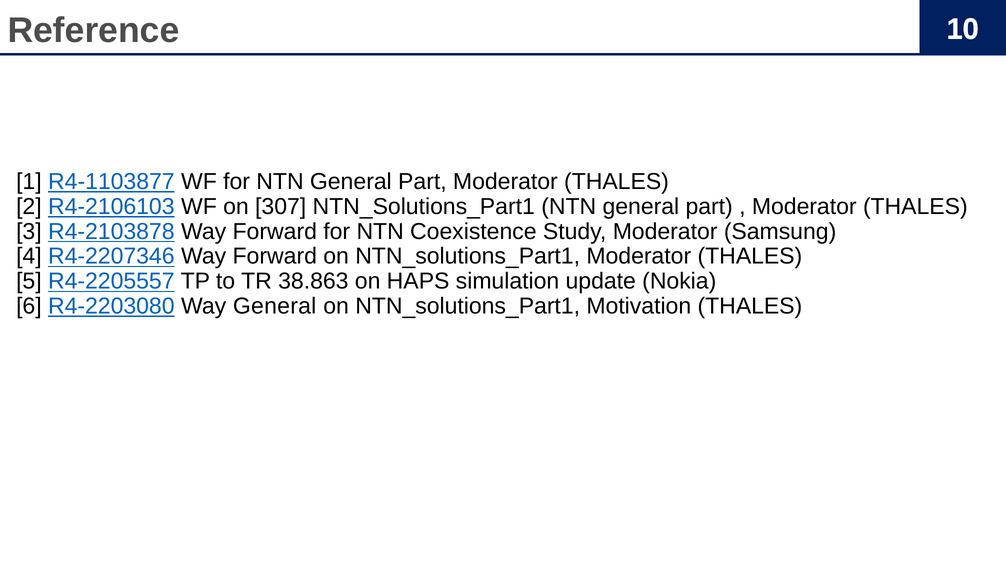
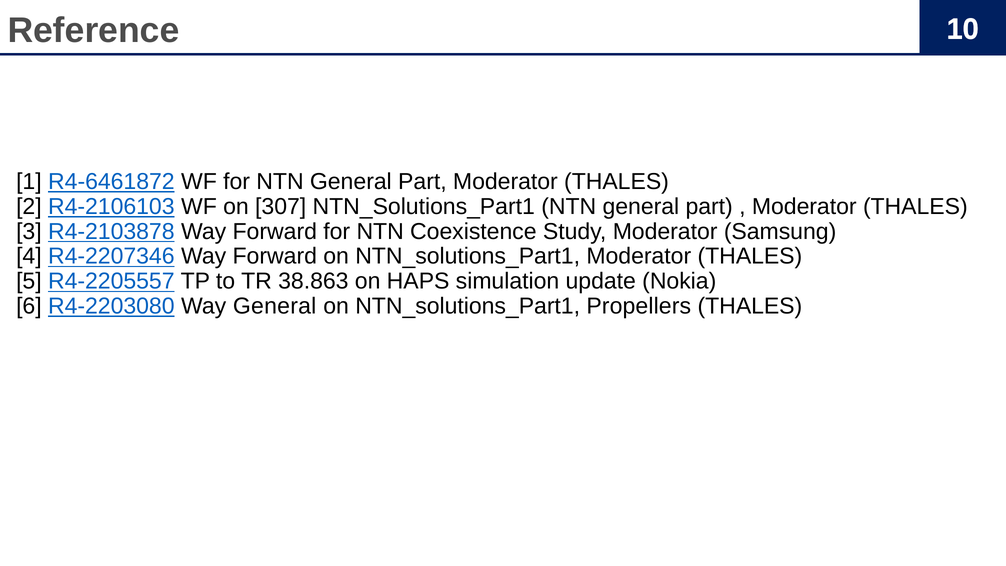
R4-1103877: R4-1103877 -> R4-6461872 (111, 182)
Motivation: Motivation -> Propellers (639, 306)
